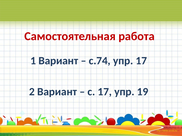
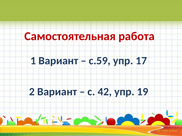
с.74: с.74 -> с.59 (100, 61)
с 17: 17 -> 42 (105, 92)
